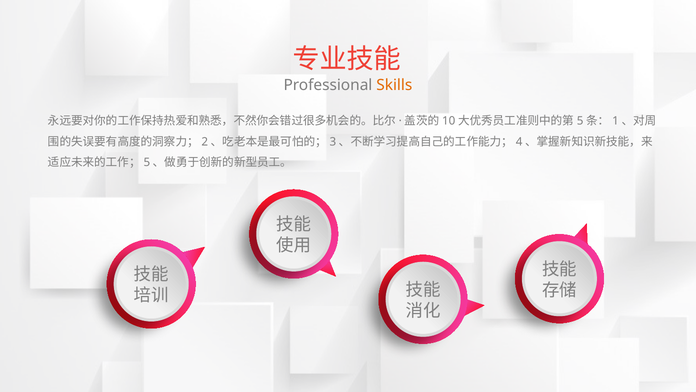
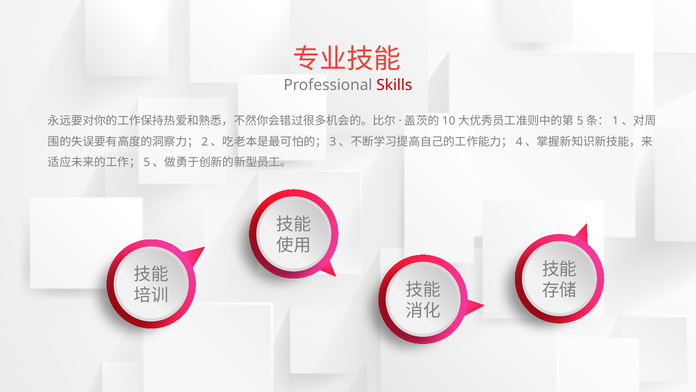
Skills colour: orange -> red (394, 85)
